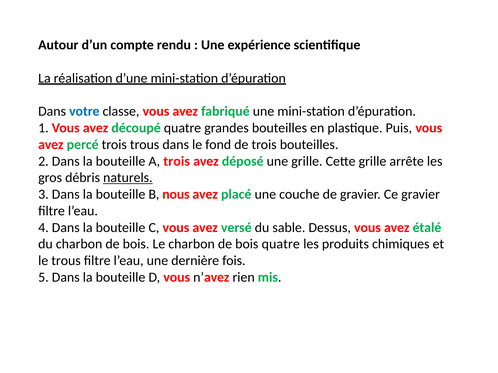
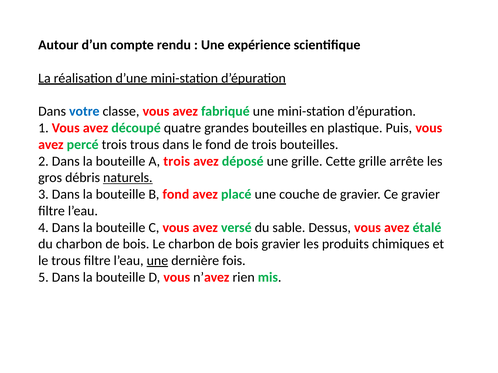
B nous: nous -> fond (176, 195)
bois quatre: quatre -> gravier (281, 244)
une underline: none -> present (157, 261)
